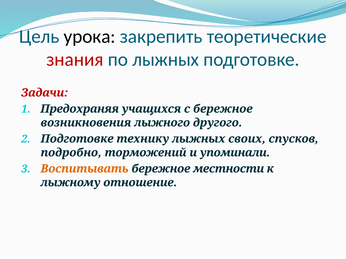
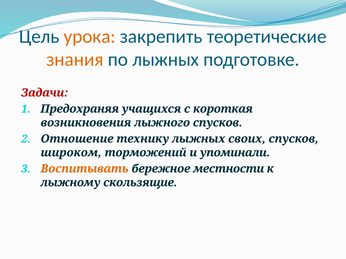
урока colour: black -> orange (90, 37)
знания colour: red -> orange (75, 60)
с бережное: бережное -> короткая (223, 109)
лыжного другого: другого -> спусков (218, 123)
Подготовке: Подготовке -> Отношение (77, 139)
подробно: подробно -> широком (71, 153)
отношение: отношение -> скользящие (140, 183)
